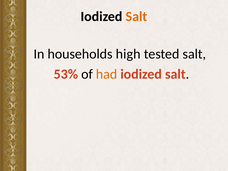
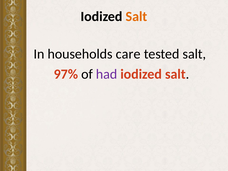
high: high -> care (128, 54)
53%: 53% -> 97% (66, 74)
had colour: orange -> purple (107, 74)
